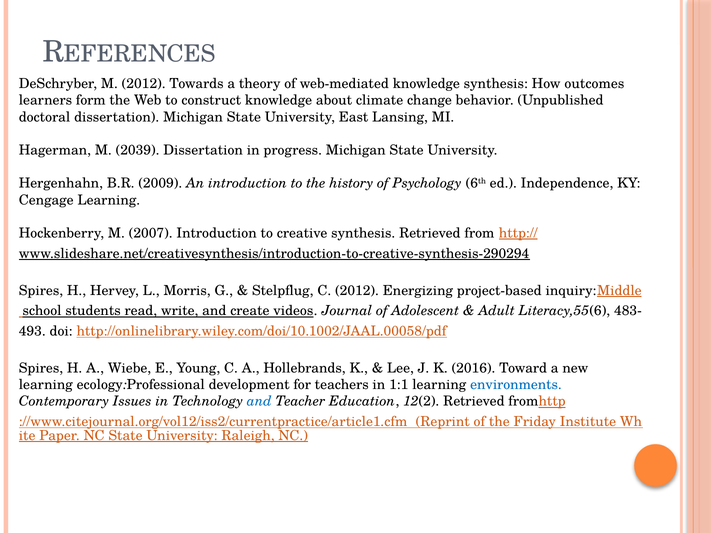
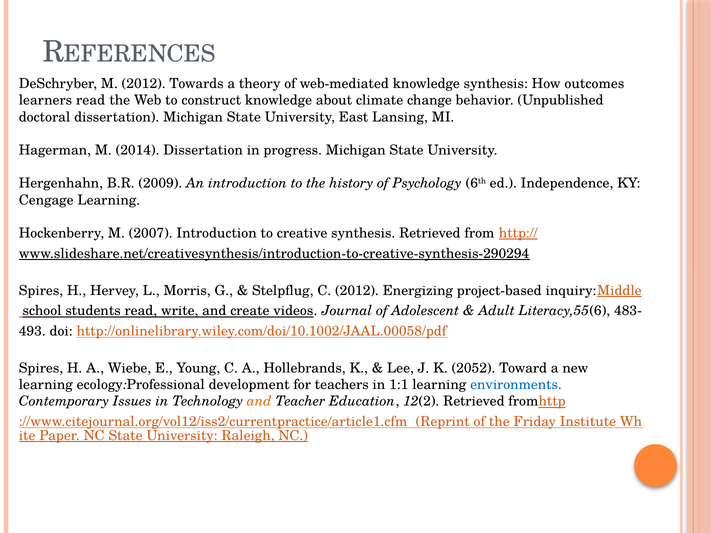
learners form: form -> read (91, 100)
2039: 2039 -> 2014 (138, 150)
2016: 2016 -> 2052 (474, 368)
and colour: blue -> orange (259, 402)
